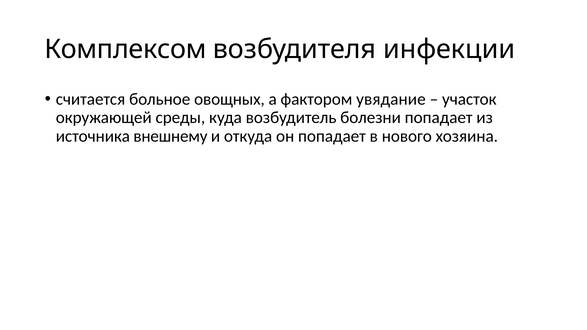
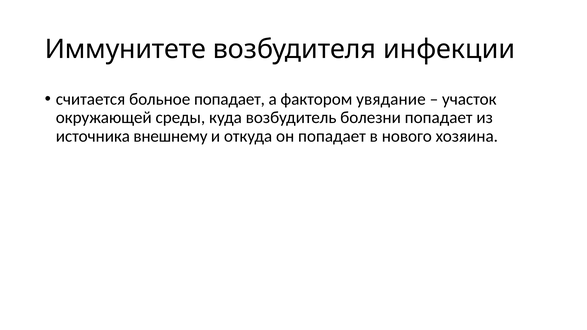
Комплексом: Комплексом -> Иммунитете (125, 49)
больное овощных: овощных -> попадает (229, 99)
